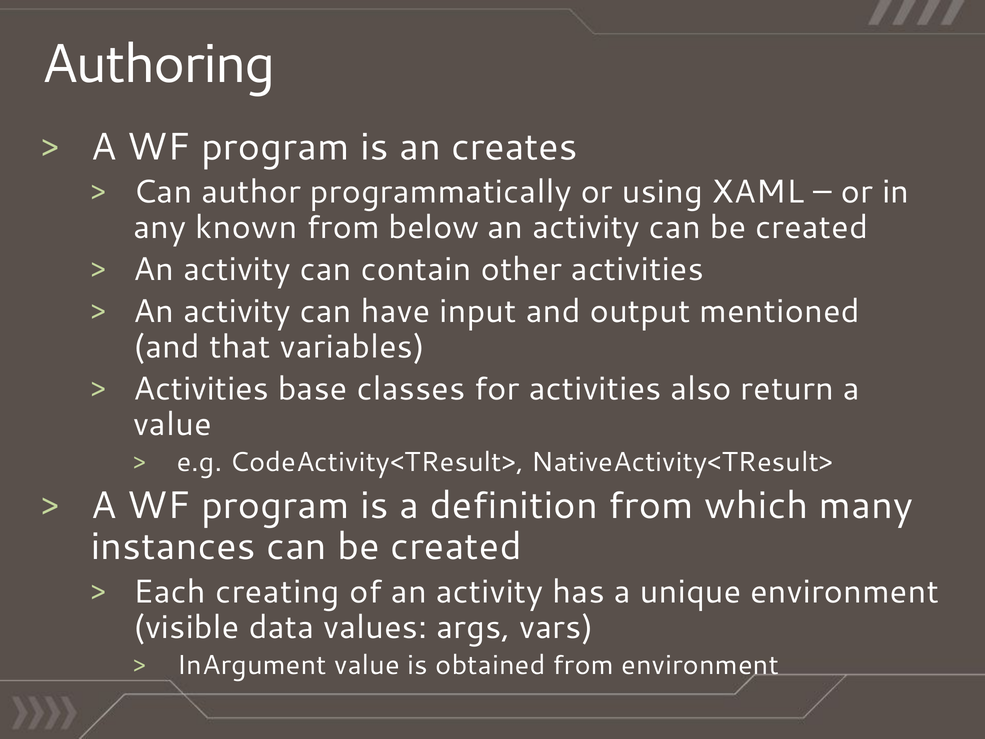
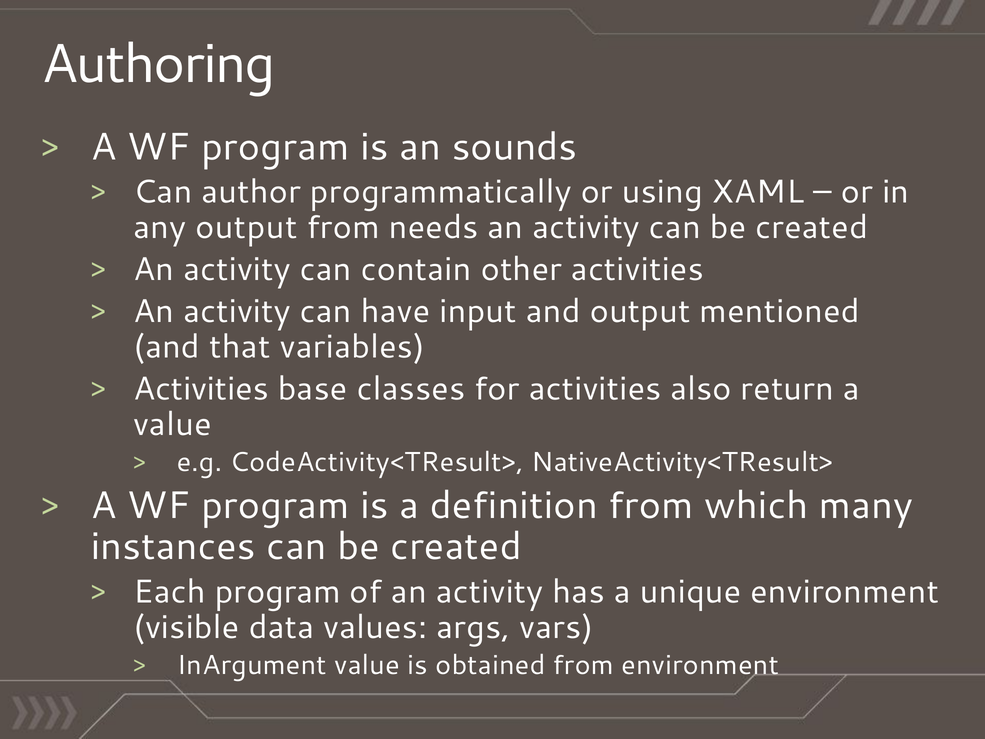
creates: creates -> sounds (514, 147)
any known: known -> output (246, 227)
below: below -> needs (434, 227)
Each creating: creating -> program (278, 592)
